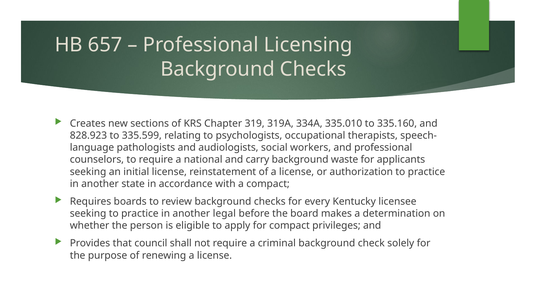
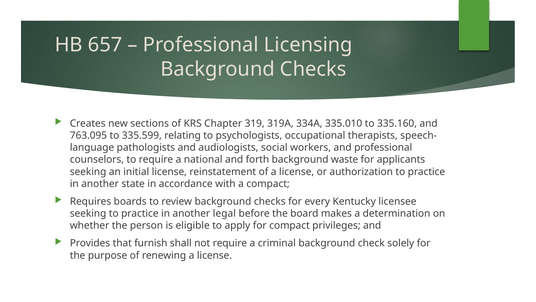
828.923: 828.923 -> 763.095 (88, 135)
carry: carry -> forth (257, 159)
council: council -> furnish (151, 243)
